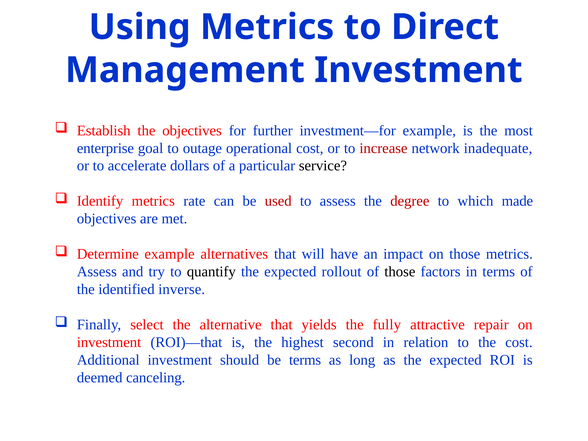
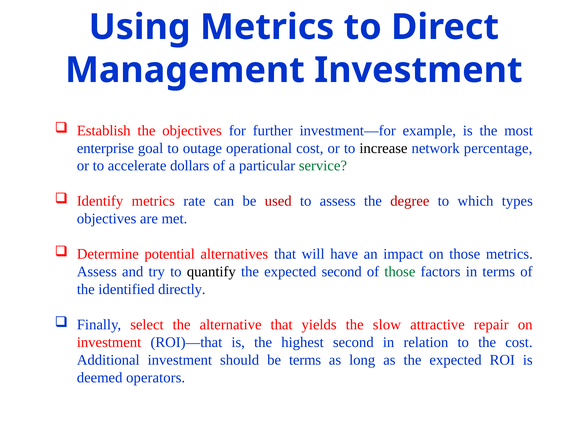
increase colour: red -> black (383, 148)
inadequate: inadequate -> percentage (498, 148)
service colour: black -> green (323, 166)
made: made -> types (517, 201)
Determine example: example -> potential (170, 254)
expected rollout: rollout -> second (342, 272)
those colour: black -> green (400, 272)
inverse: inverse -> directly (182, 289)
fully: fully -> slow (387, 325)
canceling: canceling -> operators (156, 377)
